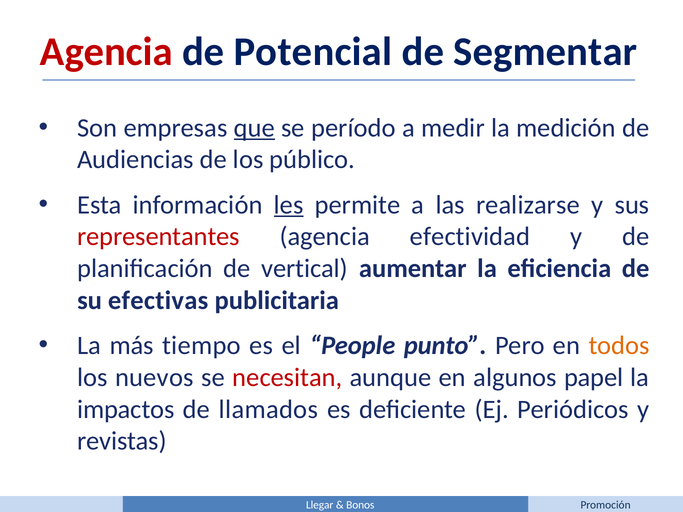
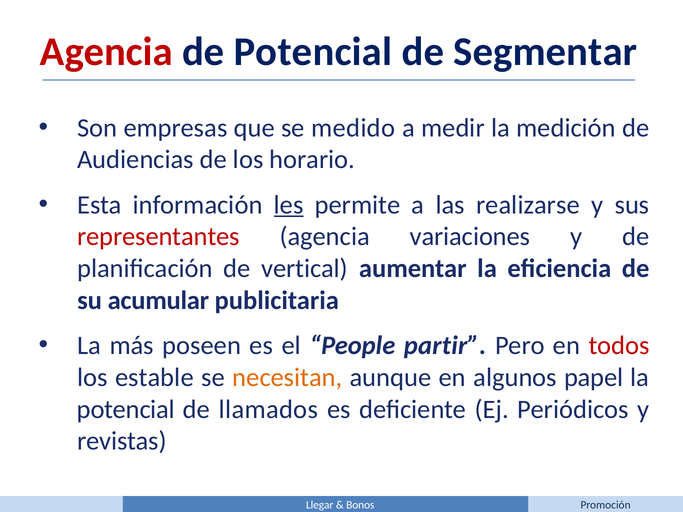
que underline: present -> none (254, 128)
período: período -> medido (353, 128)
público: público -> horario (312, 160)
efectividad: efectividad -> variaciones (470, 237)
efectivas: efectivas -> acumular (158, 301)
tiempo: tiempo -> poseen (202, 346)
punto: punto -> partir (445, 346)
todos colour: orange -> red (619, 346)
nuevos: nuevos -> estable (154, 378)
necesitan colour: red -> orange (287, 378)
impactos: impactos -> potencial (126, 410)
